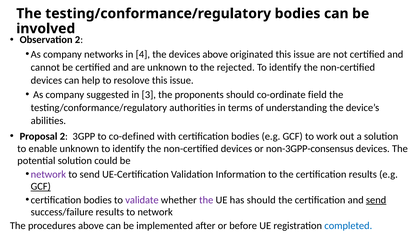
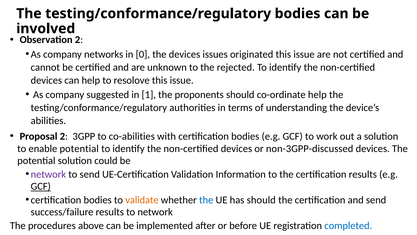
4: 4 -> 0 (143, 54)
devices above: above -> issues (215, 54)
3: 3 -> 1 (149, 95)
co-ordinate field: field -> help (317, 95)
co-defined: co-defined -> co-abilities (132, 136)
enable unknown: unknown -> potential (79, 148)
non-3GPP-consensus: non-3GPP-consensus -> non-3GPP-discussed (310, 148)
validate colour: purple -> orange (142, 200)
the colour: purple -> blue (206, 200)
send underline: present -> none (376, 200)
